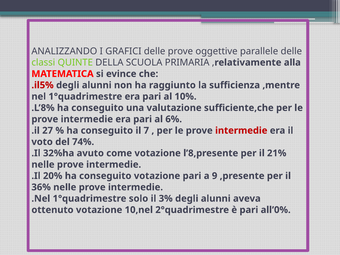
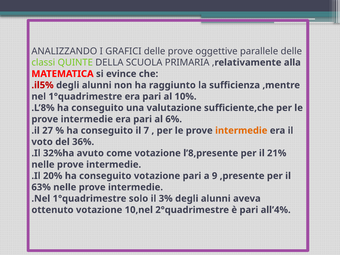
intermedie colour: red -> orange (241, 131)
74%: 74% -> 36% (83, 142)
36%: 36% -> 63% (41, 187)
all’0%: all’0% -> all’4% (276, 210)
